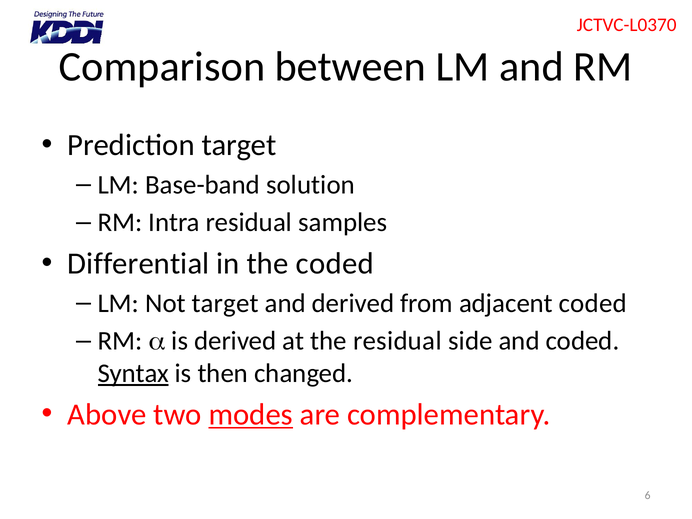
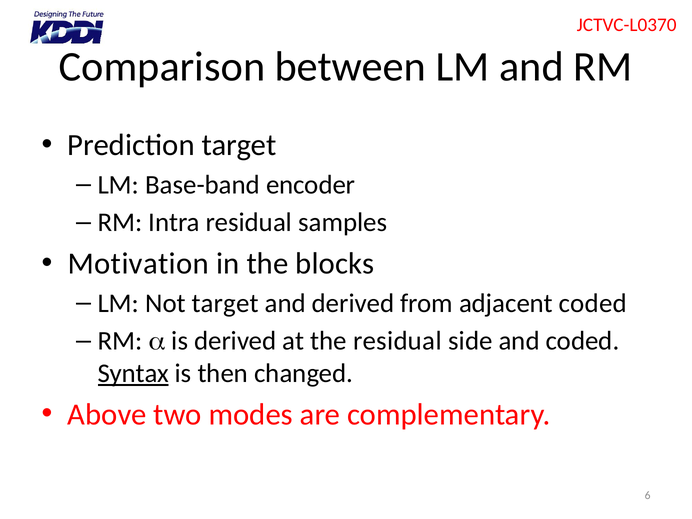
solution: solution -> encoder (311, 185)
Differential: Differential -> Motivation (138, 264)
the coded: coded -> blocks (335, 264)
modes underline: present -> none (251, 414)
